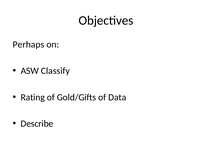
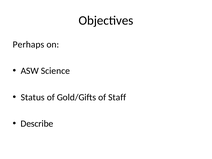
Classify: Classify -> Science (55, 71)
Rating: Rating -> Status (33, 97)
Data: Data -> Staff (117, 97)
